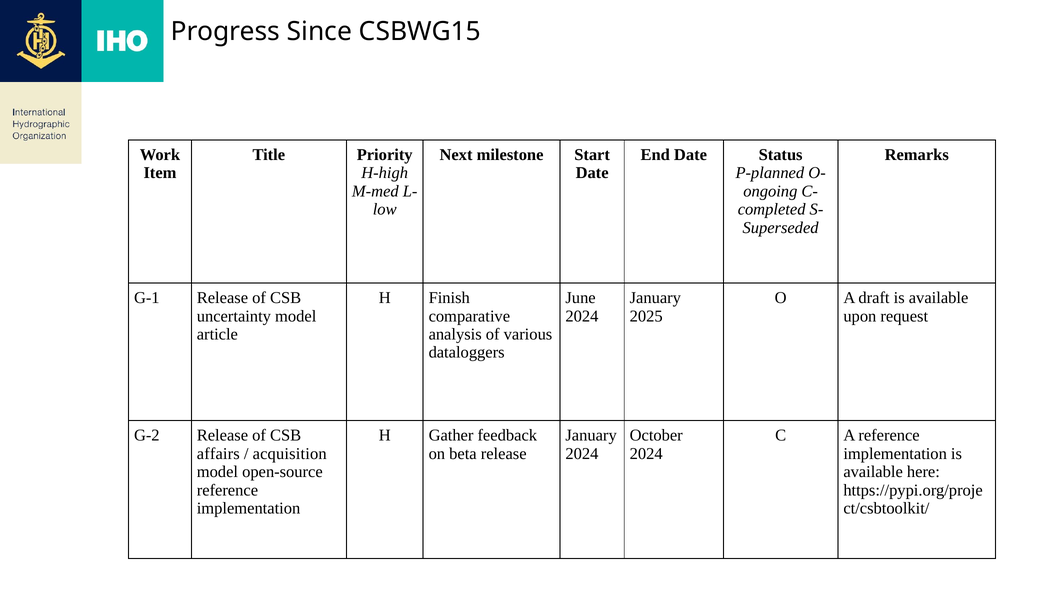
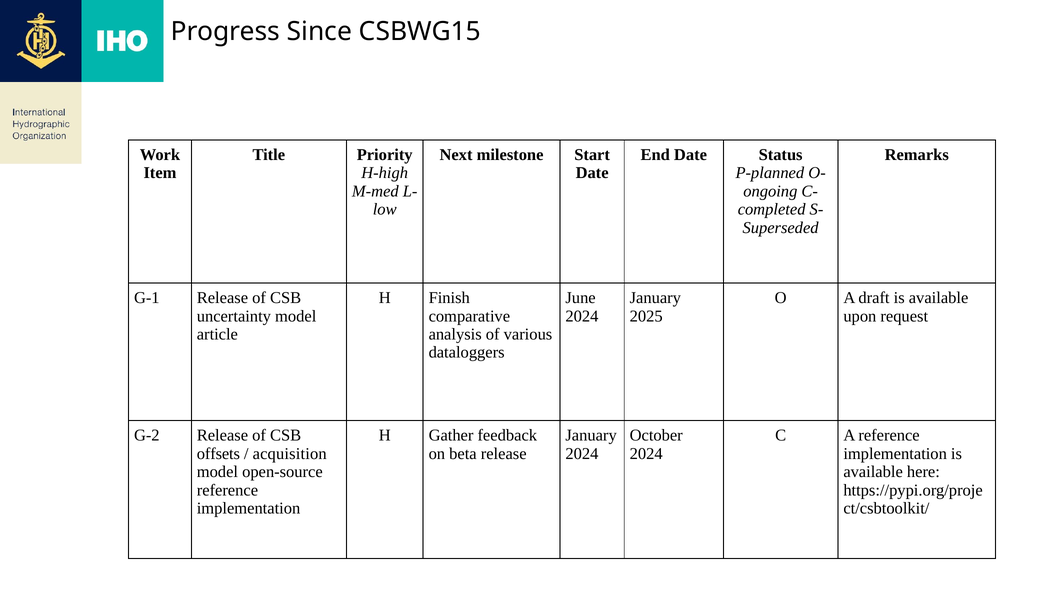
affairs: affairs -> offsets (218, 453)
